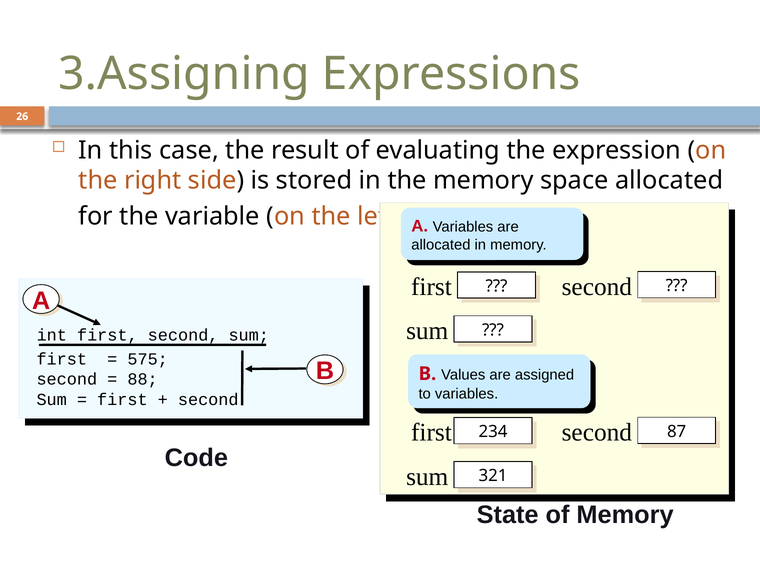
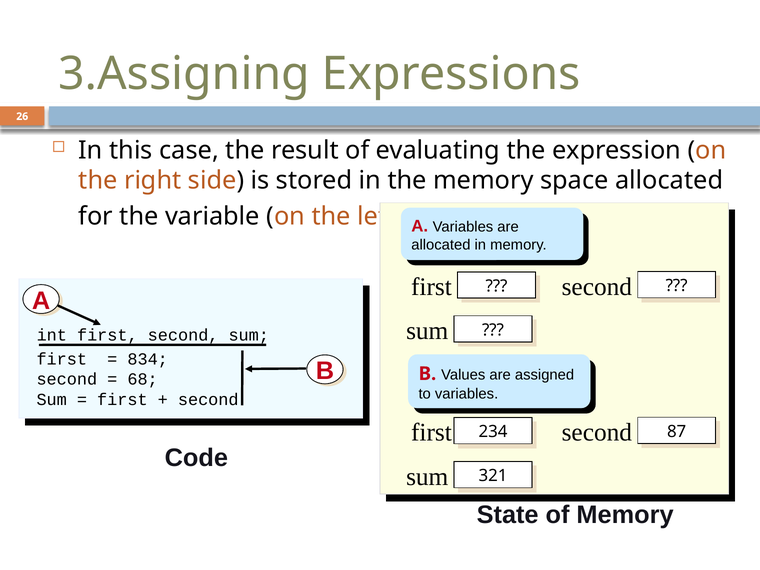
575: 575 -> 834 (148, 359)
88: 88 -> 68 (143, 379)
